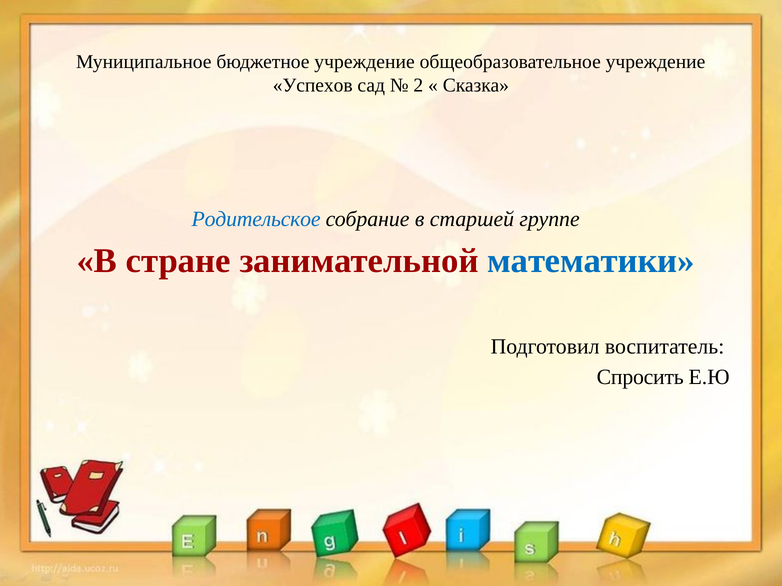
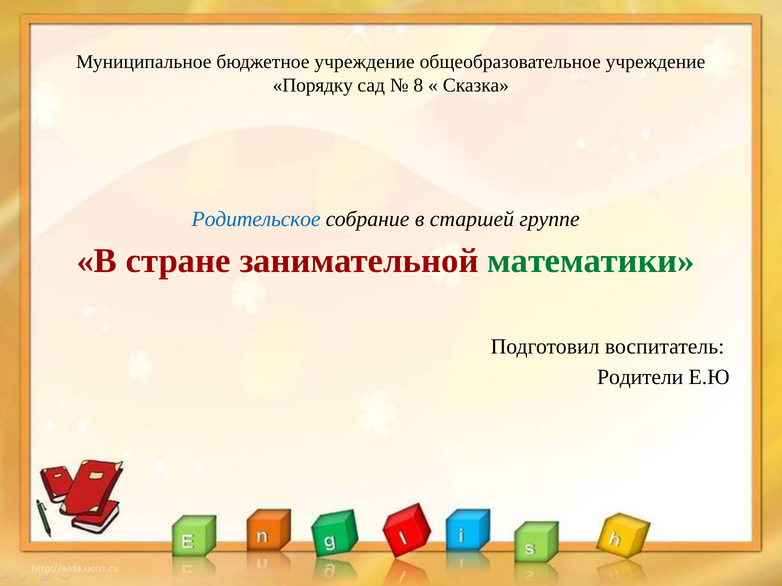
Успехов: Успехов -> Порядку (313, 85)
2: 2 -> 8 (418, 85)
математики colour: blue -> green (591, 261)
Спросить: Спросить -> Родители (640, 378)
